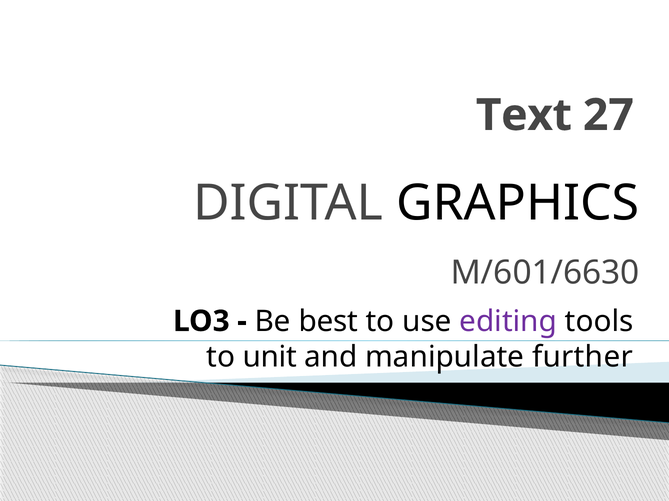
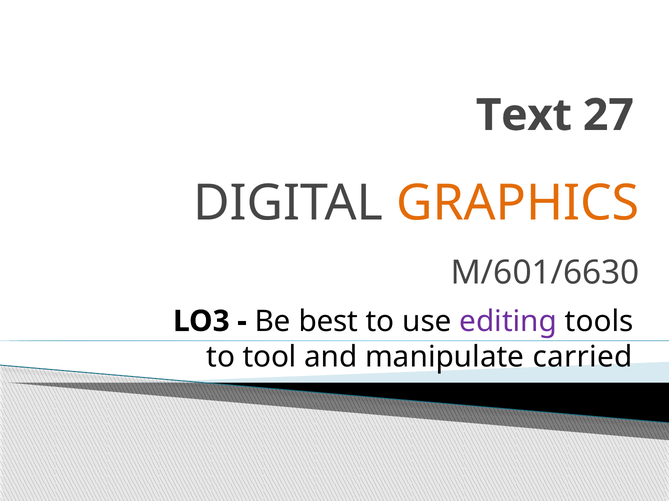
GRAPHICS colour: black -> orange (518, 204)
unit: unit -> tool (270, 357)
further: further -> carried (583, 357)
